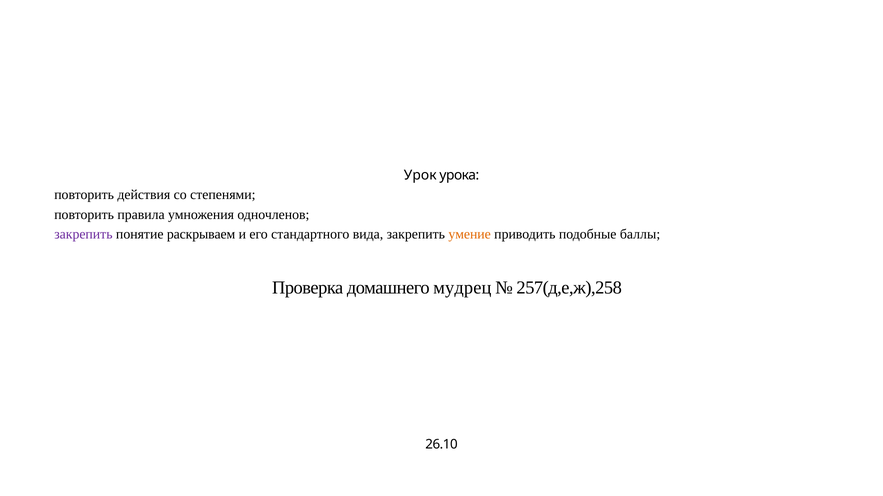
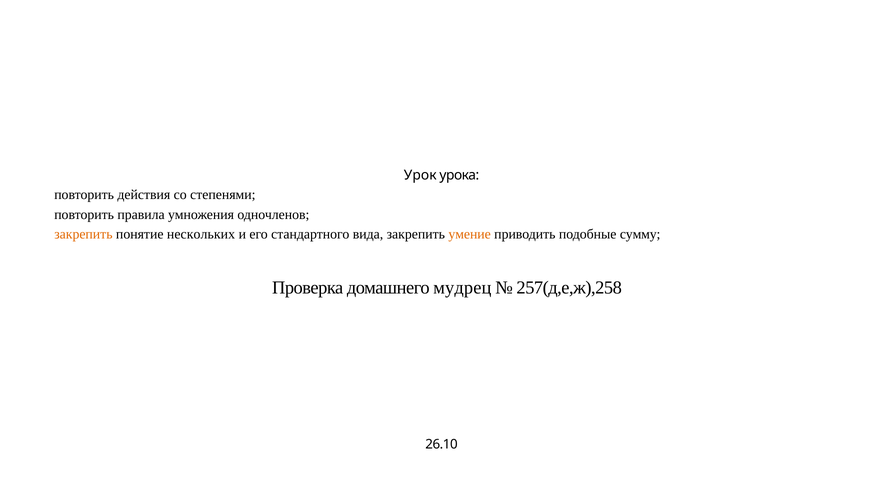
закрепить colour: purple -> orange (83, 235)
раскрываем: раскрываем -> нескольких (201, 235)
баллы: баллы -> сумму (640, 235)
